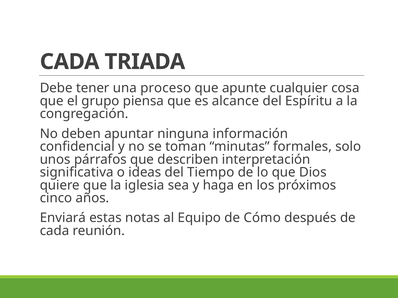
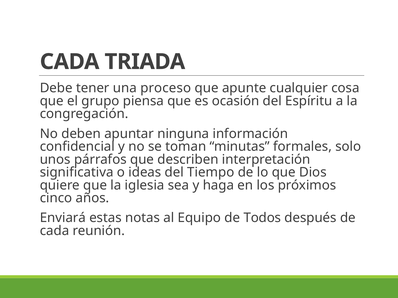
alcance: alcance -> ocasión (236, 101)
Cómo: Cómo -> Todos (262, 218)
